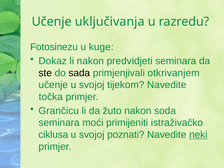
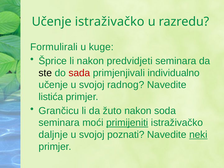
Učenje uključivanja: uključivanja -> istraživačko (110, 22)
Fotosinezu: Fotosinezu -> Formulirali (54, 47)
Dokaz: Dokaz -> Šprice (53, 61)
sada colour: black -> red (79, 73)
otkrivanjem: otkrivanjem -> individualno (174, 73)
tijekom: tijekom -> radnog (126, 85)
točka: točka -> listića (51, 97)
primijeniti underline: none -> present (127, 123)
ciklusa: ciklusa -> daljnje (53, 135)
